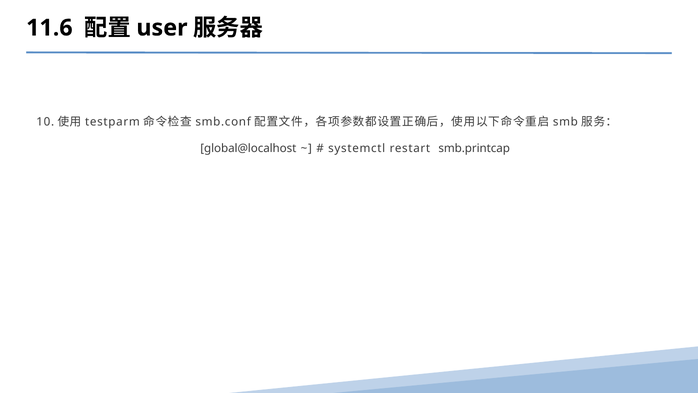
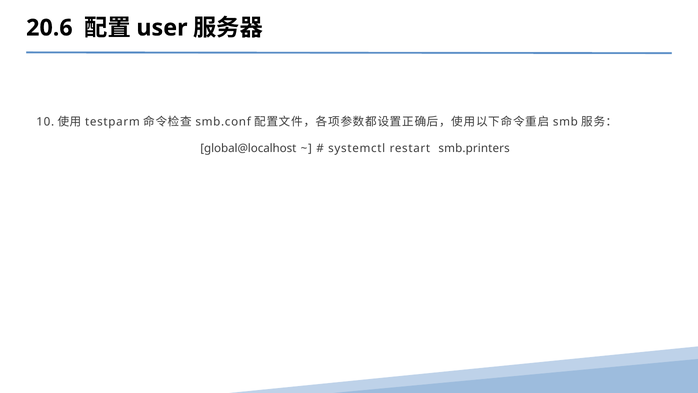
11.6: 11.6 -> 20.6 (49, 28)
smb.printcap: smb.printcap -> smb.printers (474, 149)
